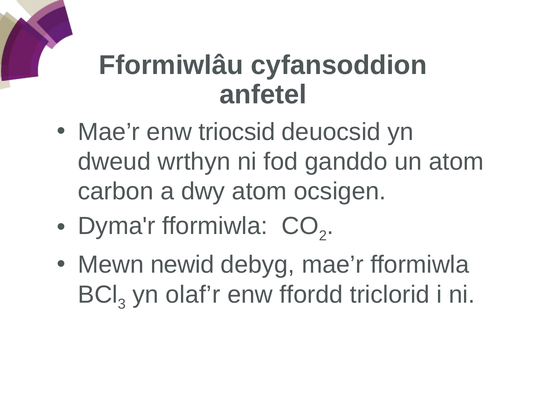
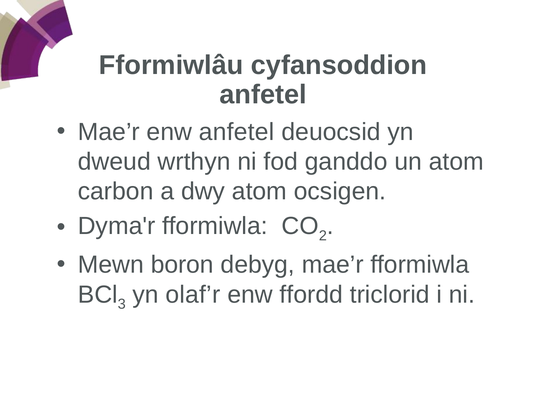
enw triocsid: triocsid -> anfetel (237, 132)
newid: newid -> boron (182, 265)
